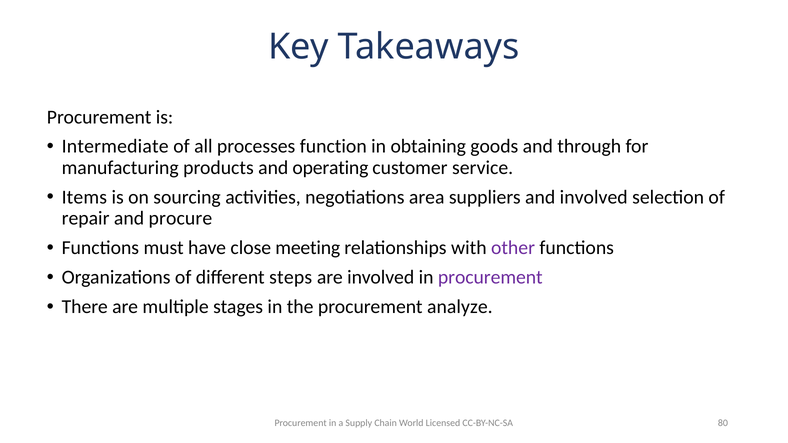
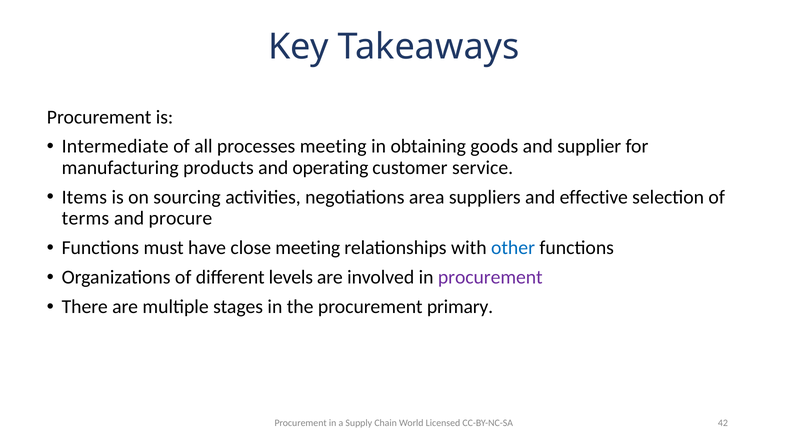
processes function: function -> meeting (333, 147)
through: through -> supplier (589, 147)
and involved: involved -> effective (594, 197)
repair: repair -> terms (85, 219)
other colour: purple -> blue (513, 248)
steps: steps -> levels (291, 278)
analyze: analyze -> primary (460, 307)
80: 80 -> 42 (723, 423)
